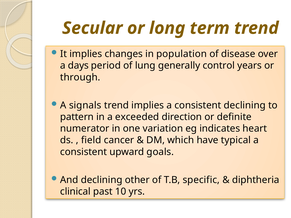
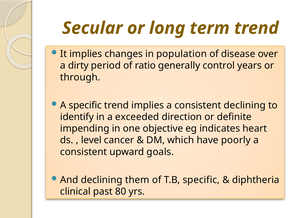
days: days -> dirty (78, 66)
lung: lung -> ratio (145, 66)
A signals: signals -> specific (85, 105)
pattern: pattern -> identify (77, 117)
numerator: numerator -> impending (85, 129)
variation: variation -> objective (163, 129)
field: field -> level (91, 140)
typical: typical -> poorly (236, 140)
other: other -> them (137, 180)
10: 10 -> 80 (121, 192)
